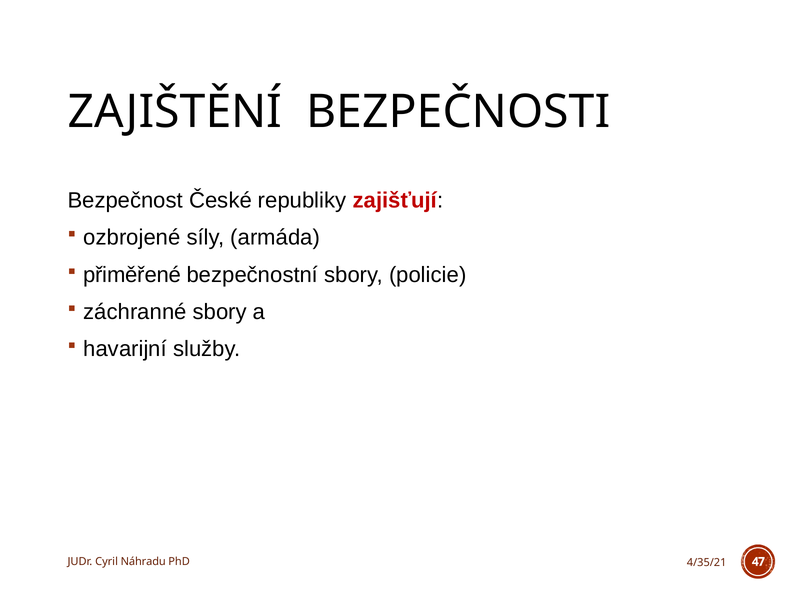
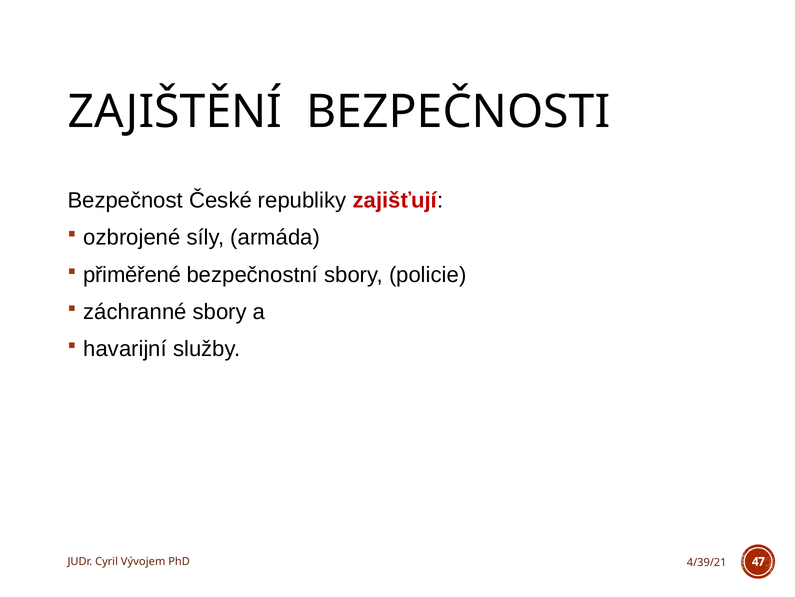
Náhradu: Náhradu -> Vývojem (143, 561)
4/35/21: 4/35/21 -> 4/39/21 (707, 562)
